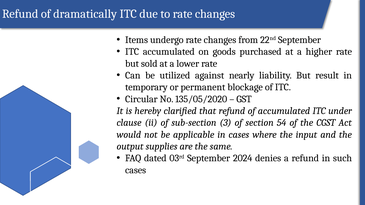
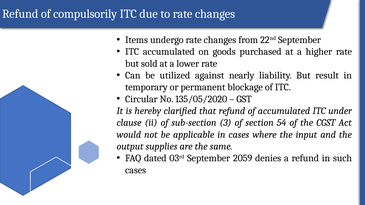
dramatically: dramatically -> compulsorily (85, 14)
2024: 2024 -> 2059 (243, 158)
